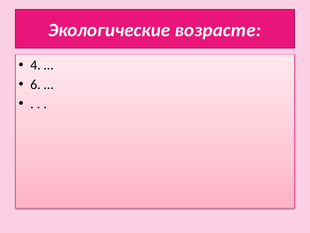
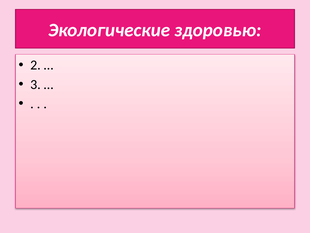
возрасте: возрасте -> здоровью (218, 30)
4: 4 -> 2 (35, 65)
6: 6 -> 3 (35, 84)
